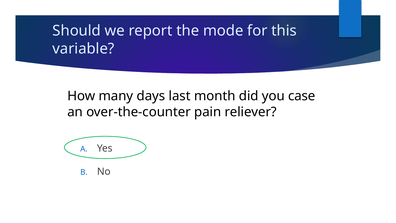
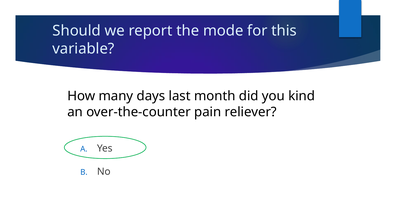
case: case -> kind (302, 96)
